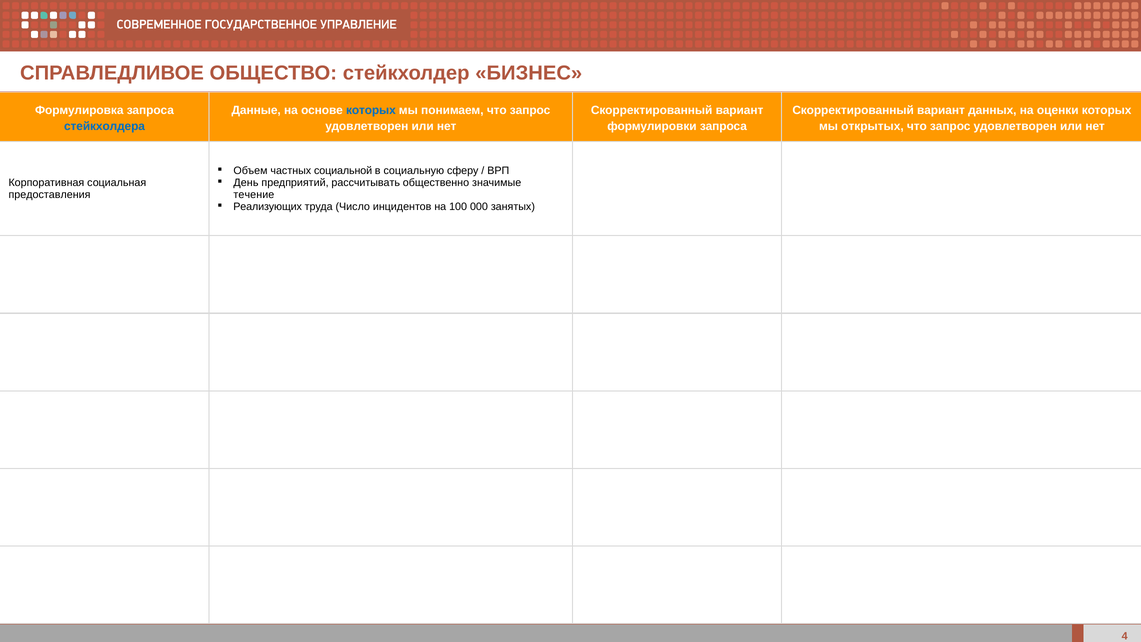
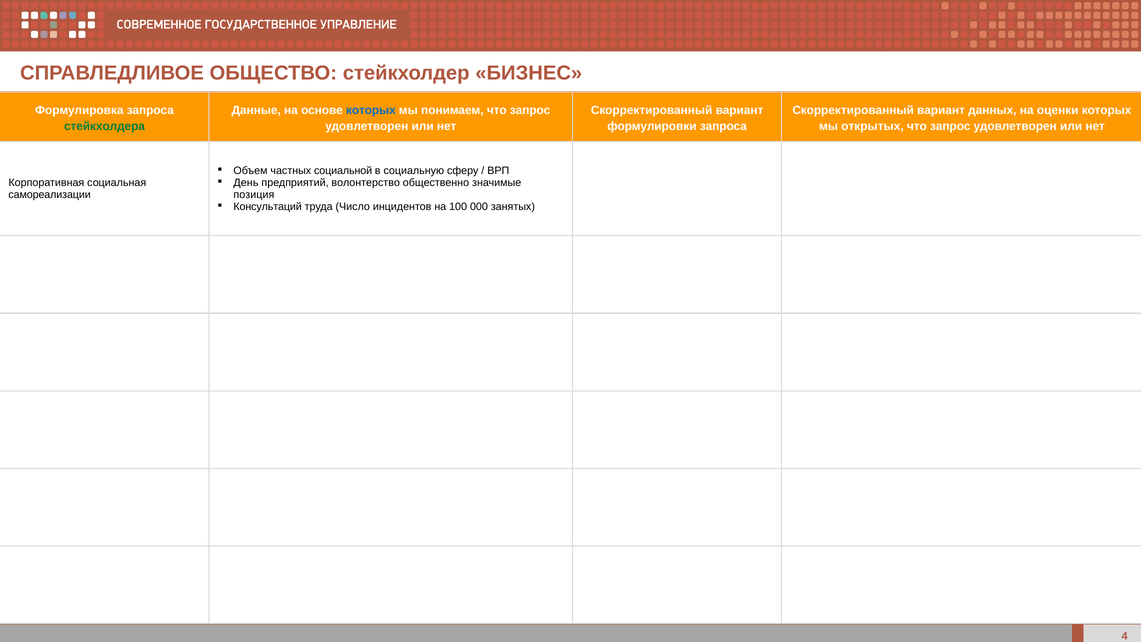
стейкхолдера colour: blue -> green (105, 126)
рассчитывать: рассчитывать -> волонтерство (366, 183)
предоставления: предоставления -> самореализации (50, 195)
течение: течение -> позиция (254, 195)
Реализующих: Реализующих -> Консультаций (268, 207)
